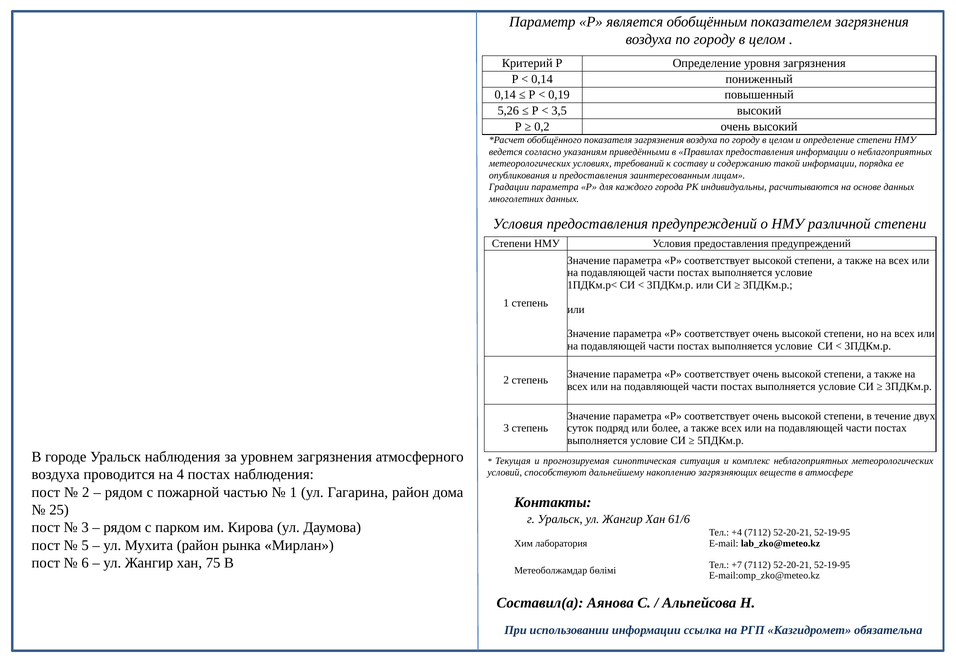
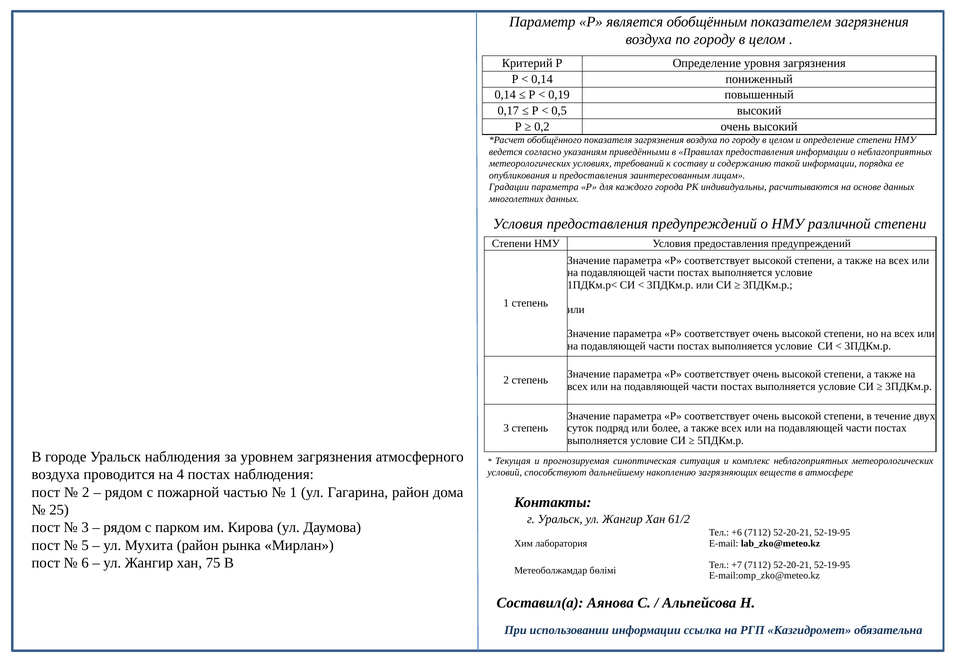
5,26: 5,26 -> 0,17 (508, 111)
3,5: 3,5 -> 0,5 (559, 111)
61/6: 61/6 -> 61/2 (679, 519)
+4: +4 -> +6 (737, 532)
